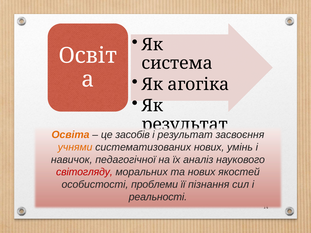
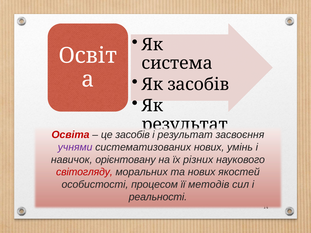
агогіка: агогіка -> засобів (198, 85)
Освіта colour: orange -> red (70, 135)
учнями colour: orange -> purple (75, 147)
педагогічної: педагогічної -> орієнтовану (126, 160)
аналіз: аналіз -> різних (198, 160)
проблеми: проблеми -> процесом (155, 185)
пізнання: пізнання -> методів (209, 185)
